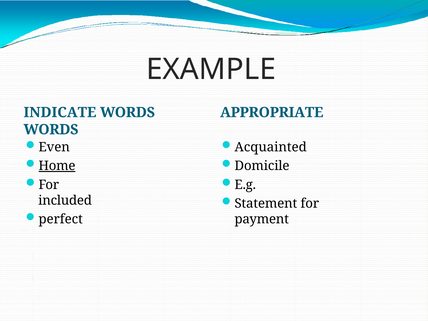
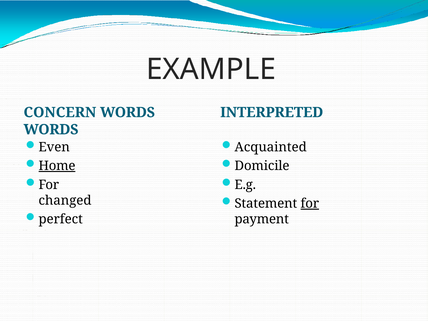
INDICATE: INDICATE -> CONCERN (60, 112)
APPROPRIATE: APPROPRIATE -> INTERPRETED (272, 112)
included: included -> changed (65, 200)
for underline: none -> present (310, 204)
